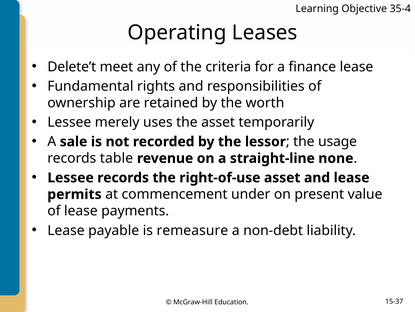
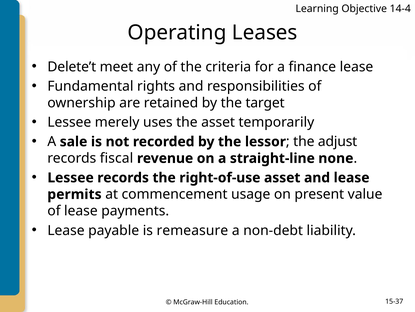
35-4: 35-4 -> 14-4 (400, 9)
worth: worth -> target (265, 103)
usage: usage -> adjust (338, 141)
table: table -> fiscal (117, 158)
under: under -> usage (251, 194)
